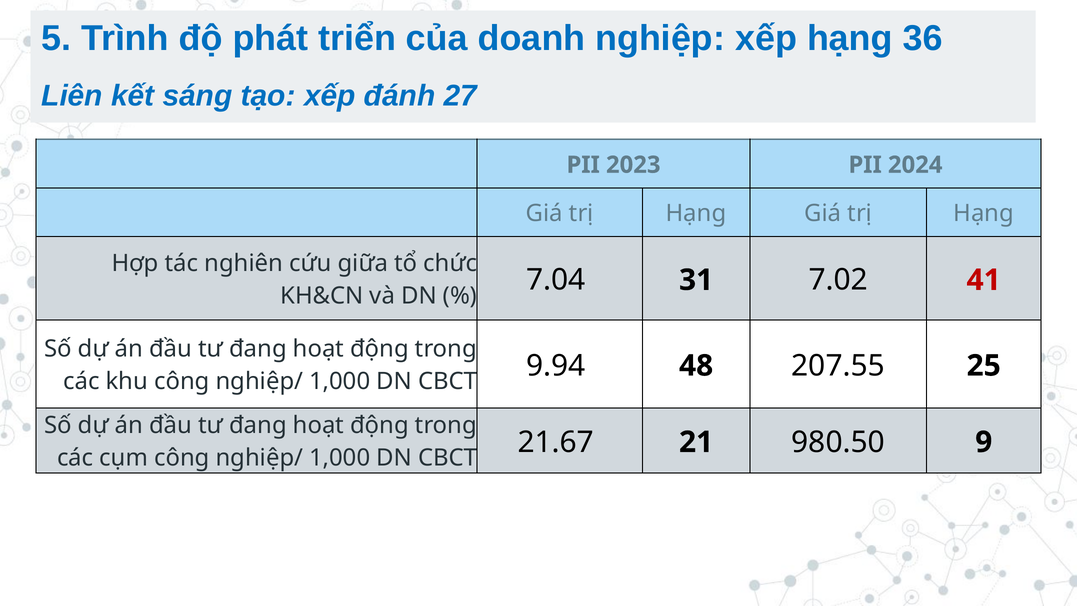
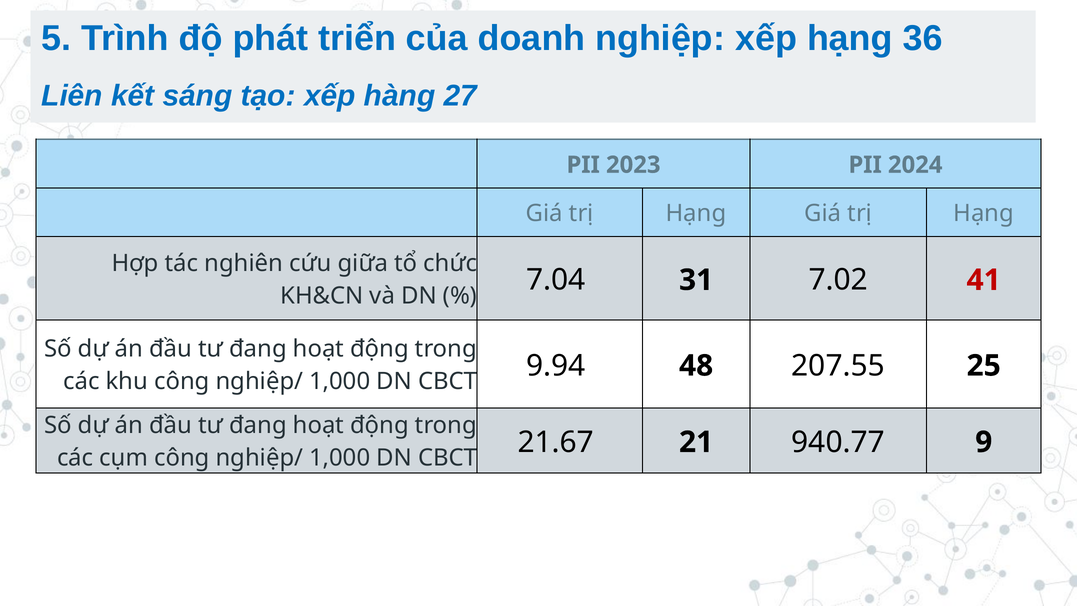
đánh: đánh -> hàng (400, 96)
980.50: 980.50 -> 940.77 (838, 442)
